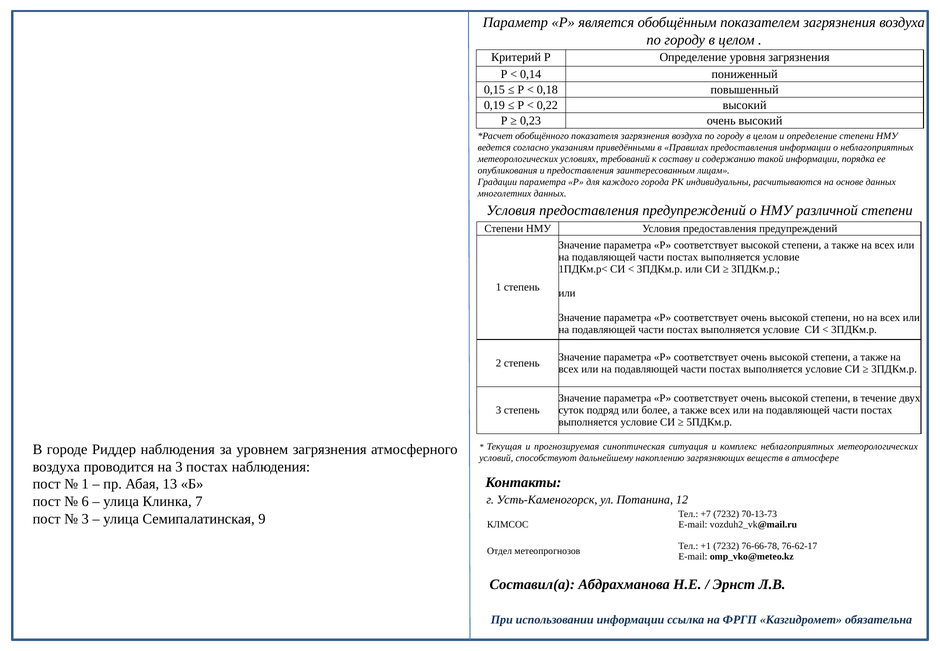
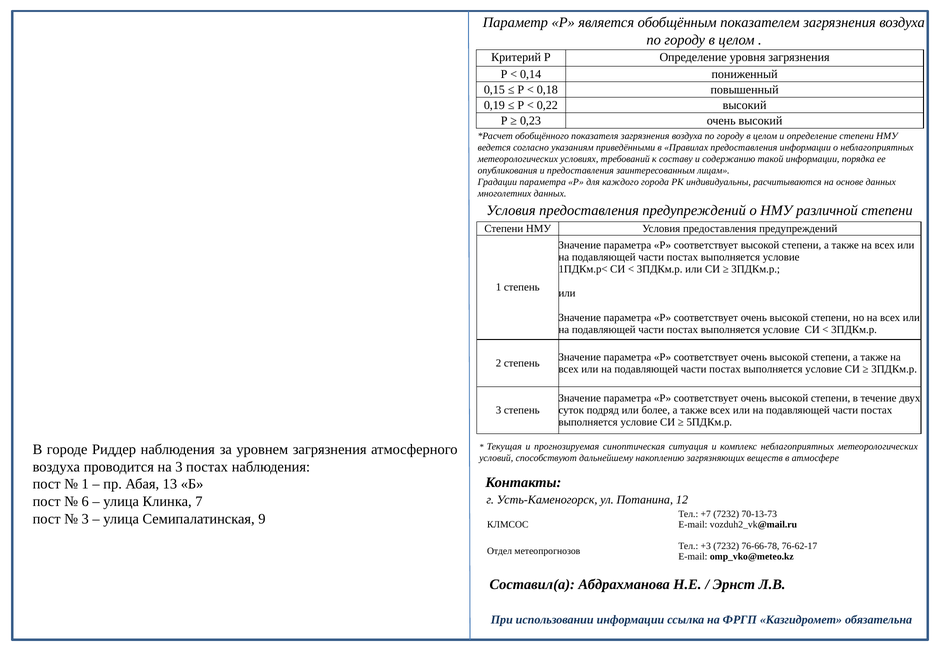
+1: +1 -> +3 (706, 546)
